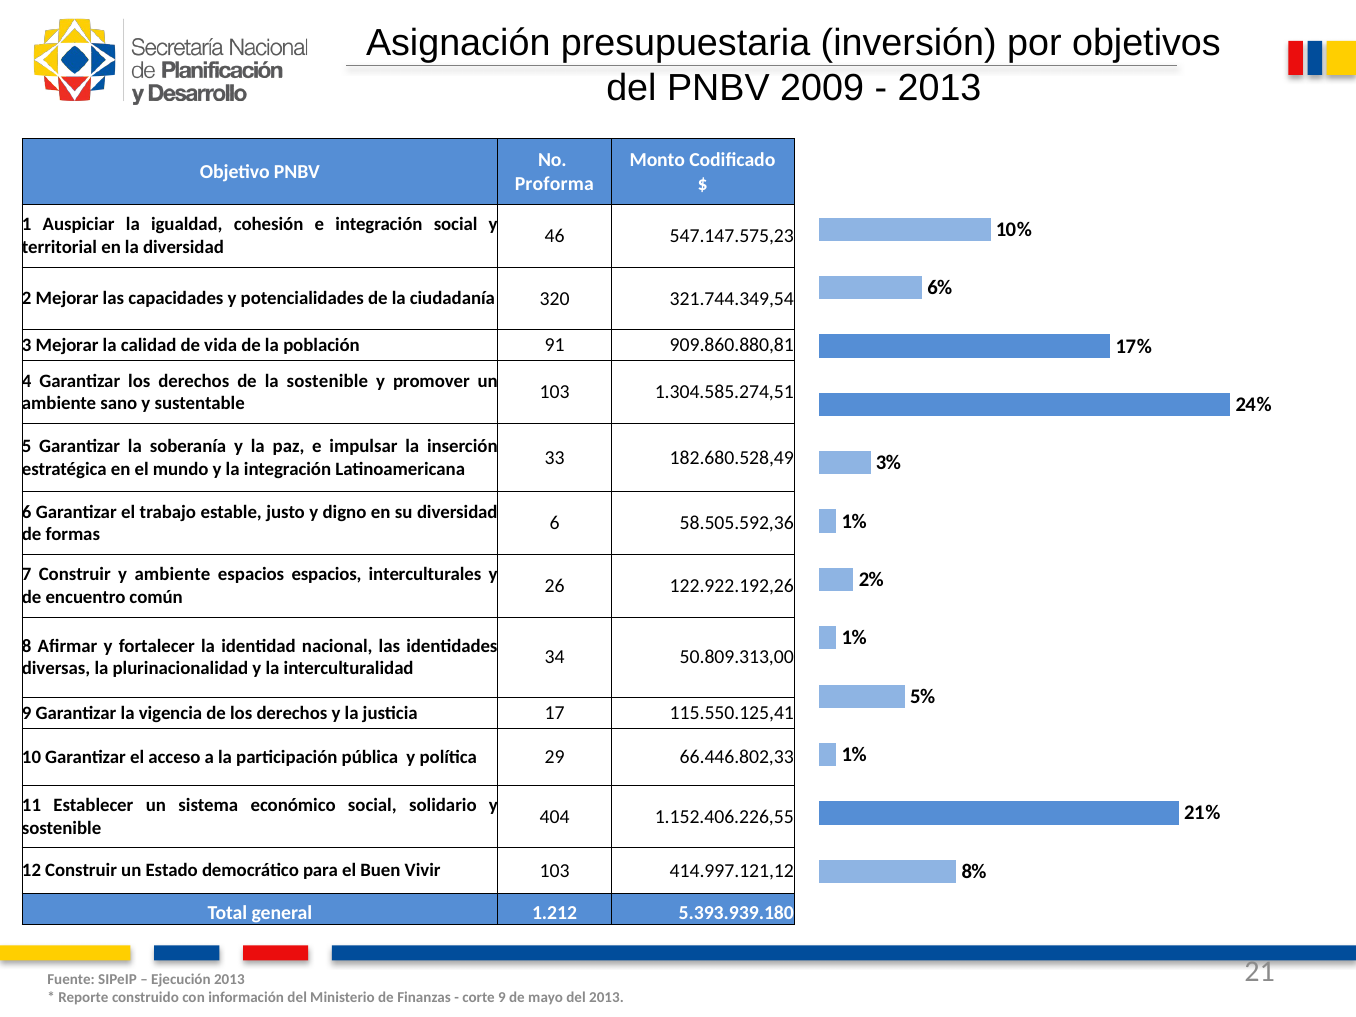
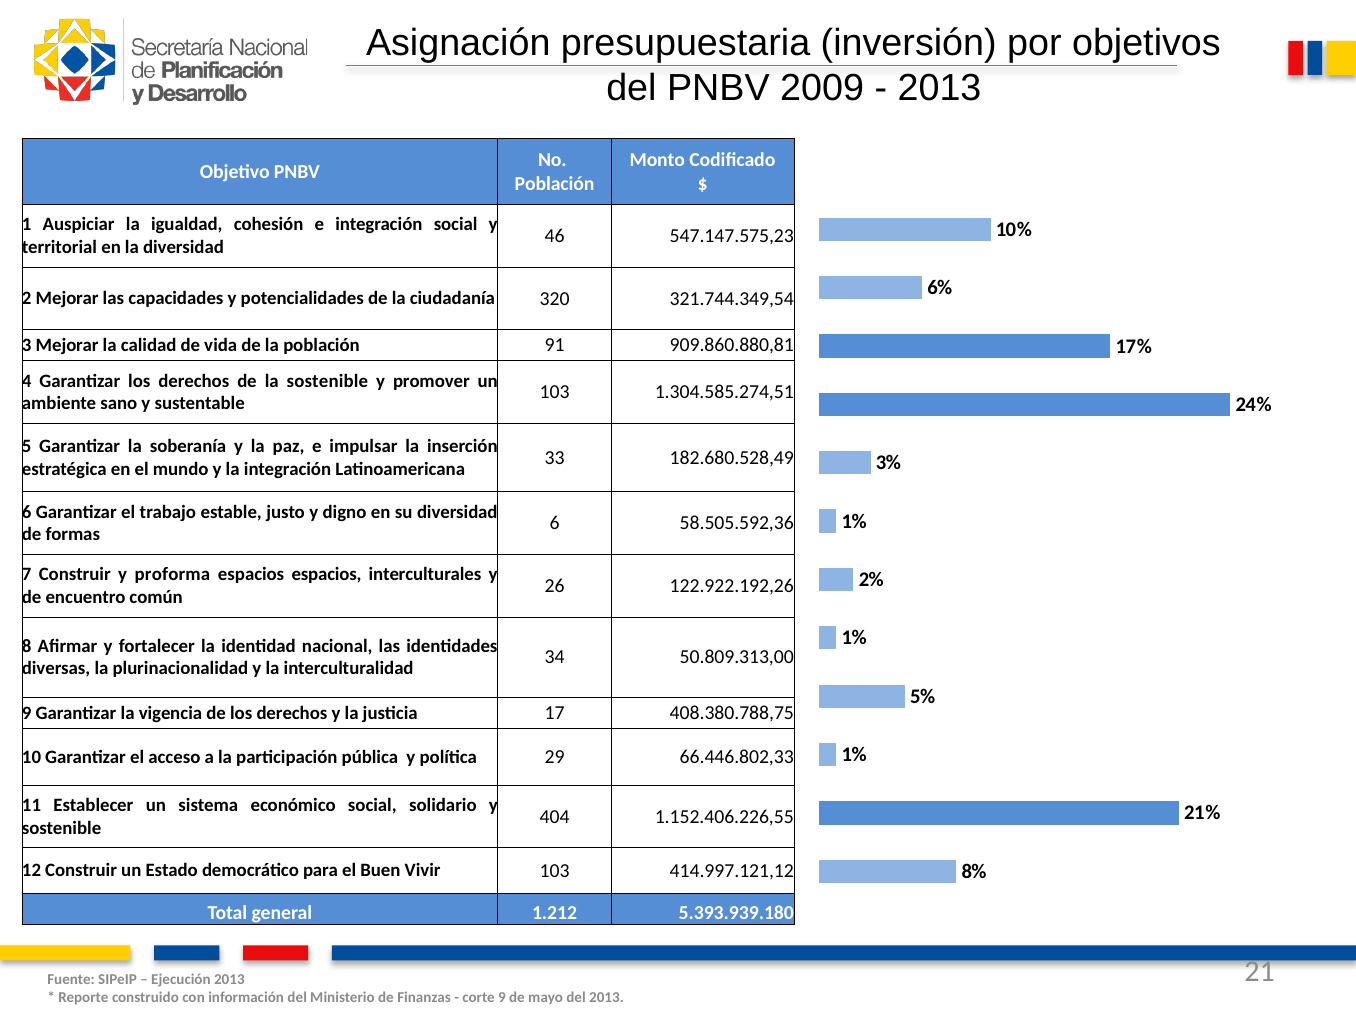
Proforma: Proforma -> Población (555, 184)
y ambiente: ambiente -> proforma (172, 574)
115.550.125,41: 115.550.125,41 -> 408.380.788,75 (732, 713)
